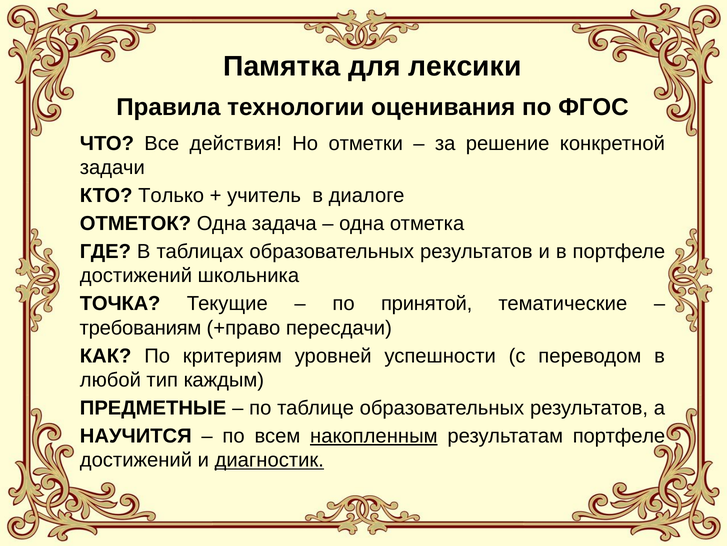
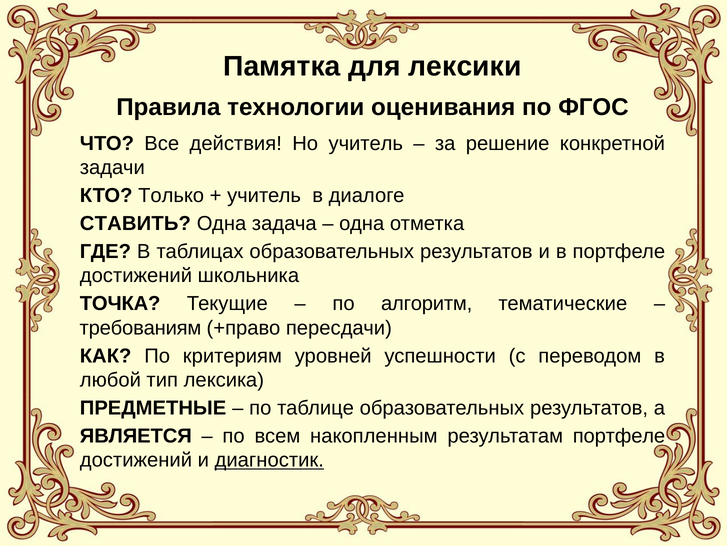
Но отметки: отметки -> учитель (366, 143)
ОТМЕТОК: ОТМЕТОК -> СТАВИТЬ (135, 223)
принятой: принятой -> алгоритм (427, 303)
каждым: каждым -> лексика (224, 380)
НАУЧИТСЯ: НАУЧИТСЯ -> ЯВЛЯЕТСЯ (136, 435)
накопленным underline: present -> none (374, 435)
